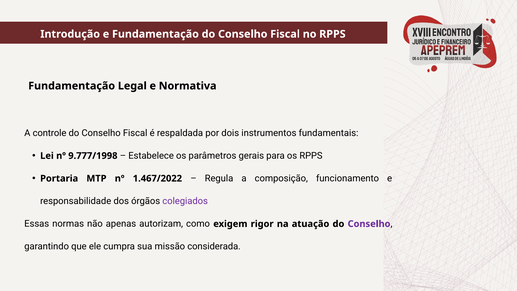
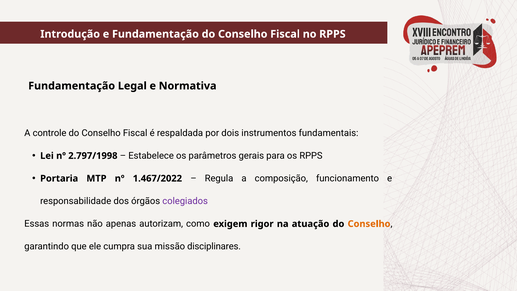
9.777/1998: 9.777/1998 -> 2.797/1998 (93, 156)
Conselho colour: purple -> orange (369, 224)
considerada: considerada -> disciplinares (214, 246)
